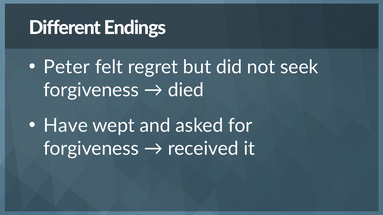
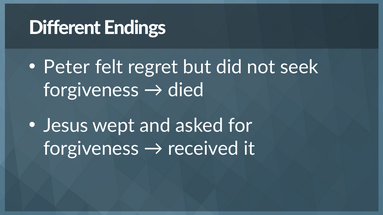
Have: Have -> Jesus (66, 126)
